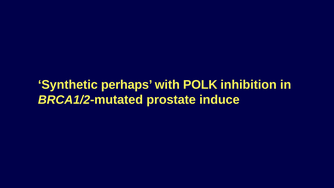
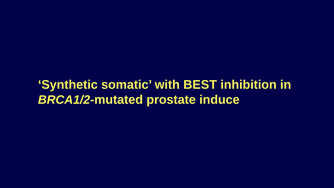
perhaps: perhaps -> somatic (127, 85)
POLK: POLK -> BEST (200, 85)
